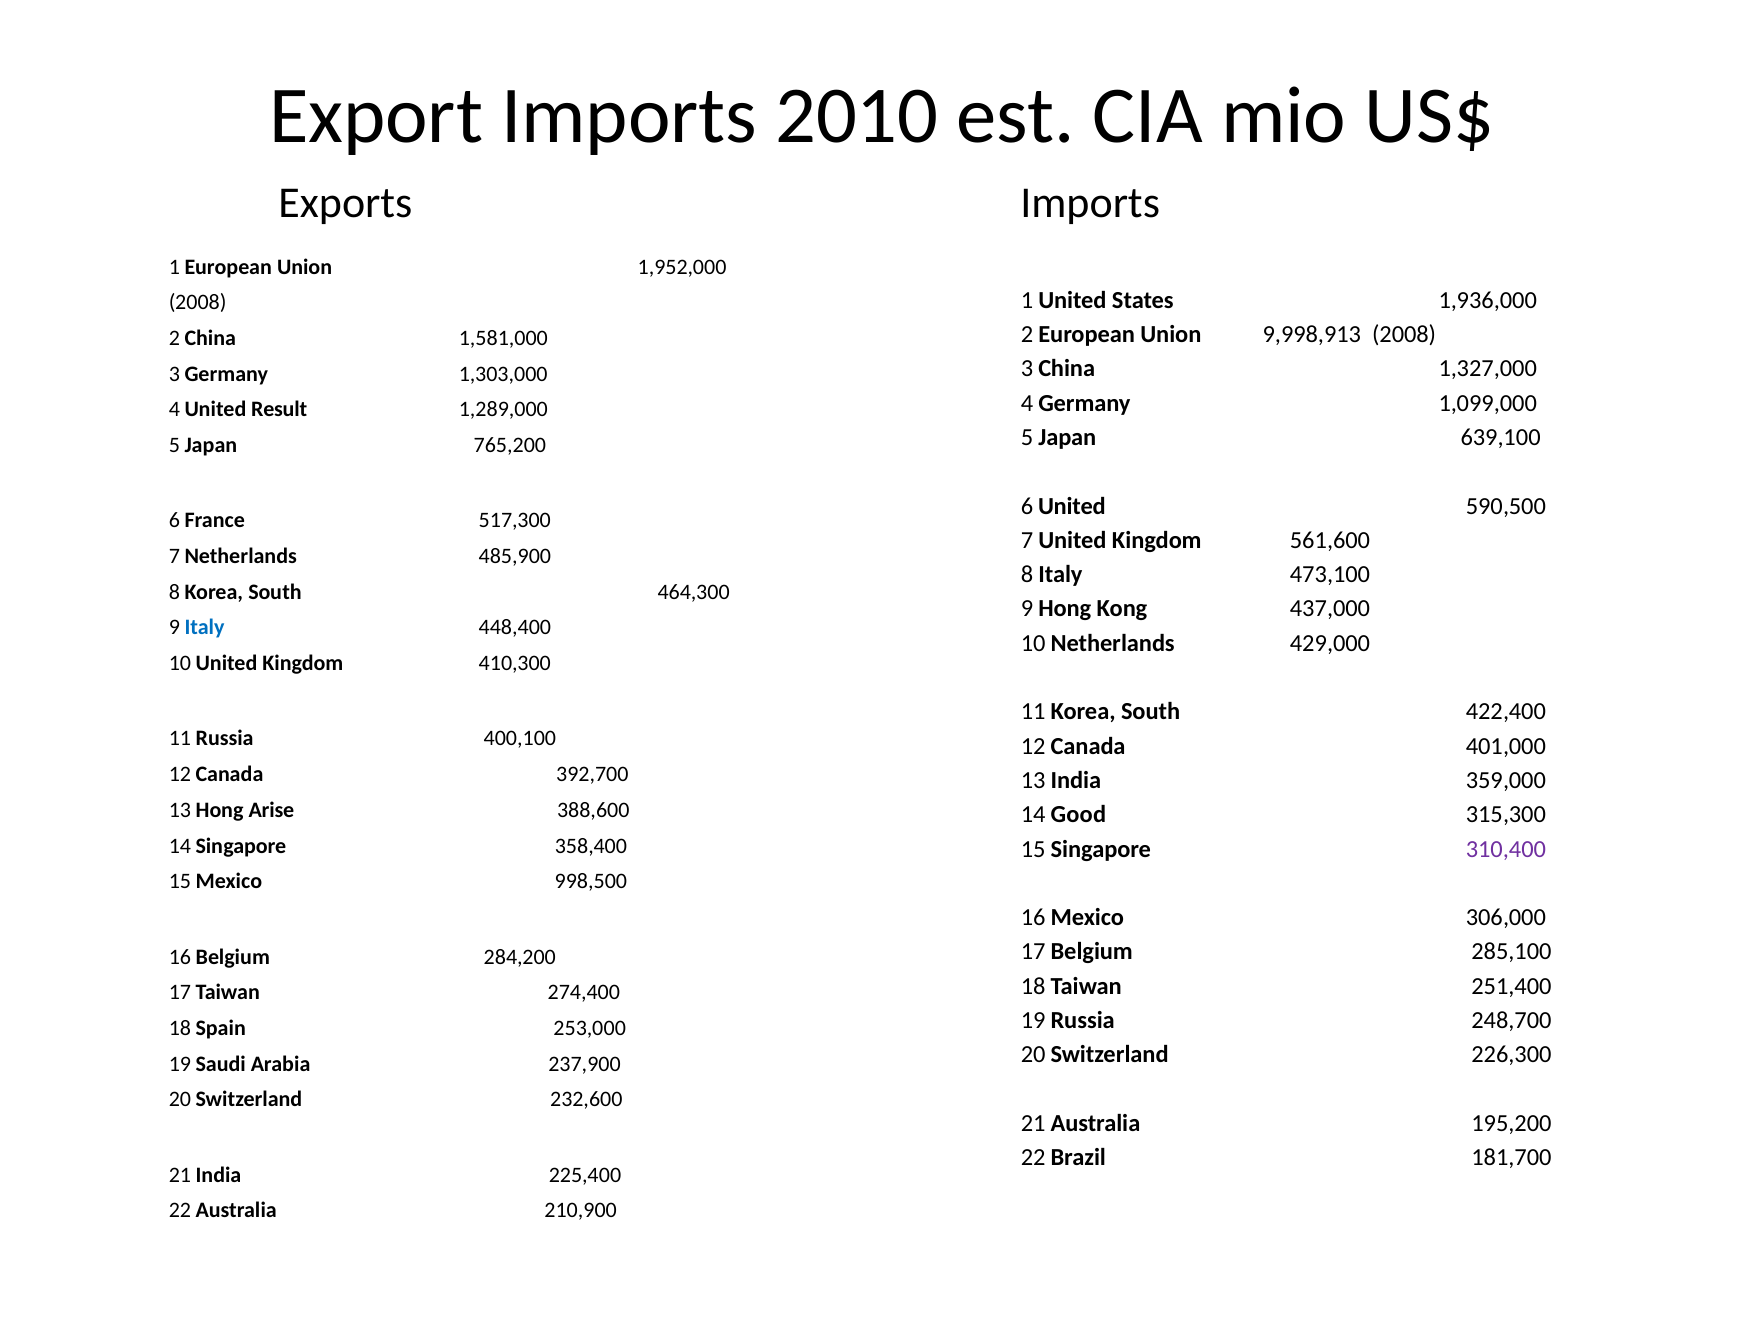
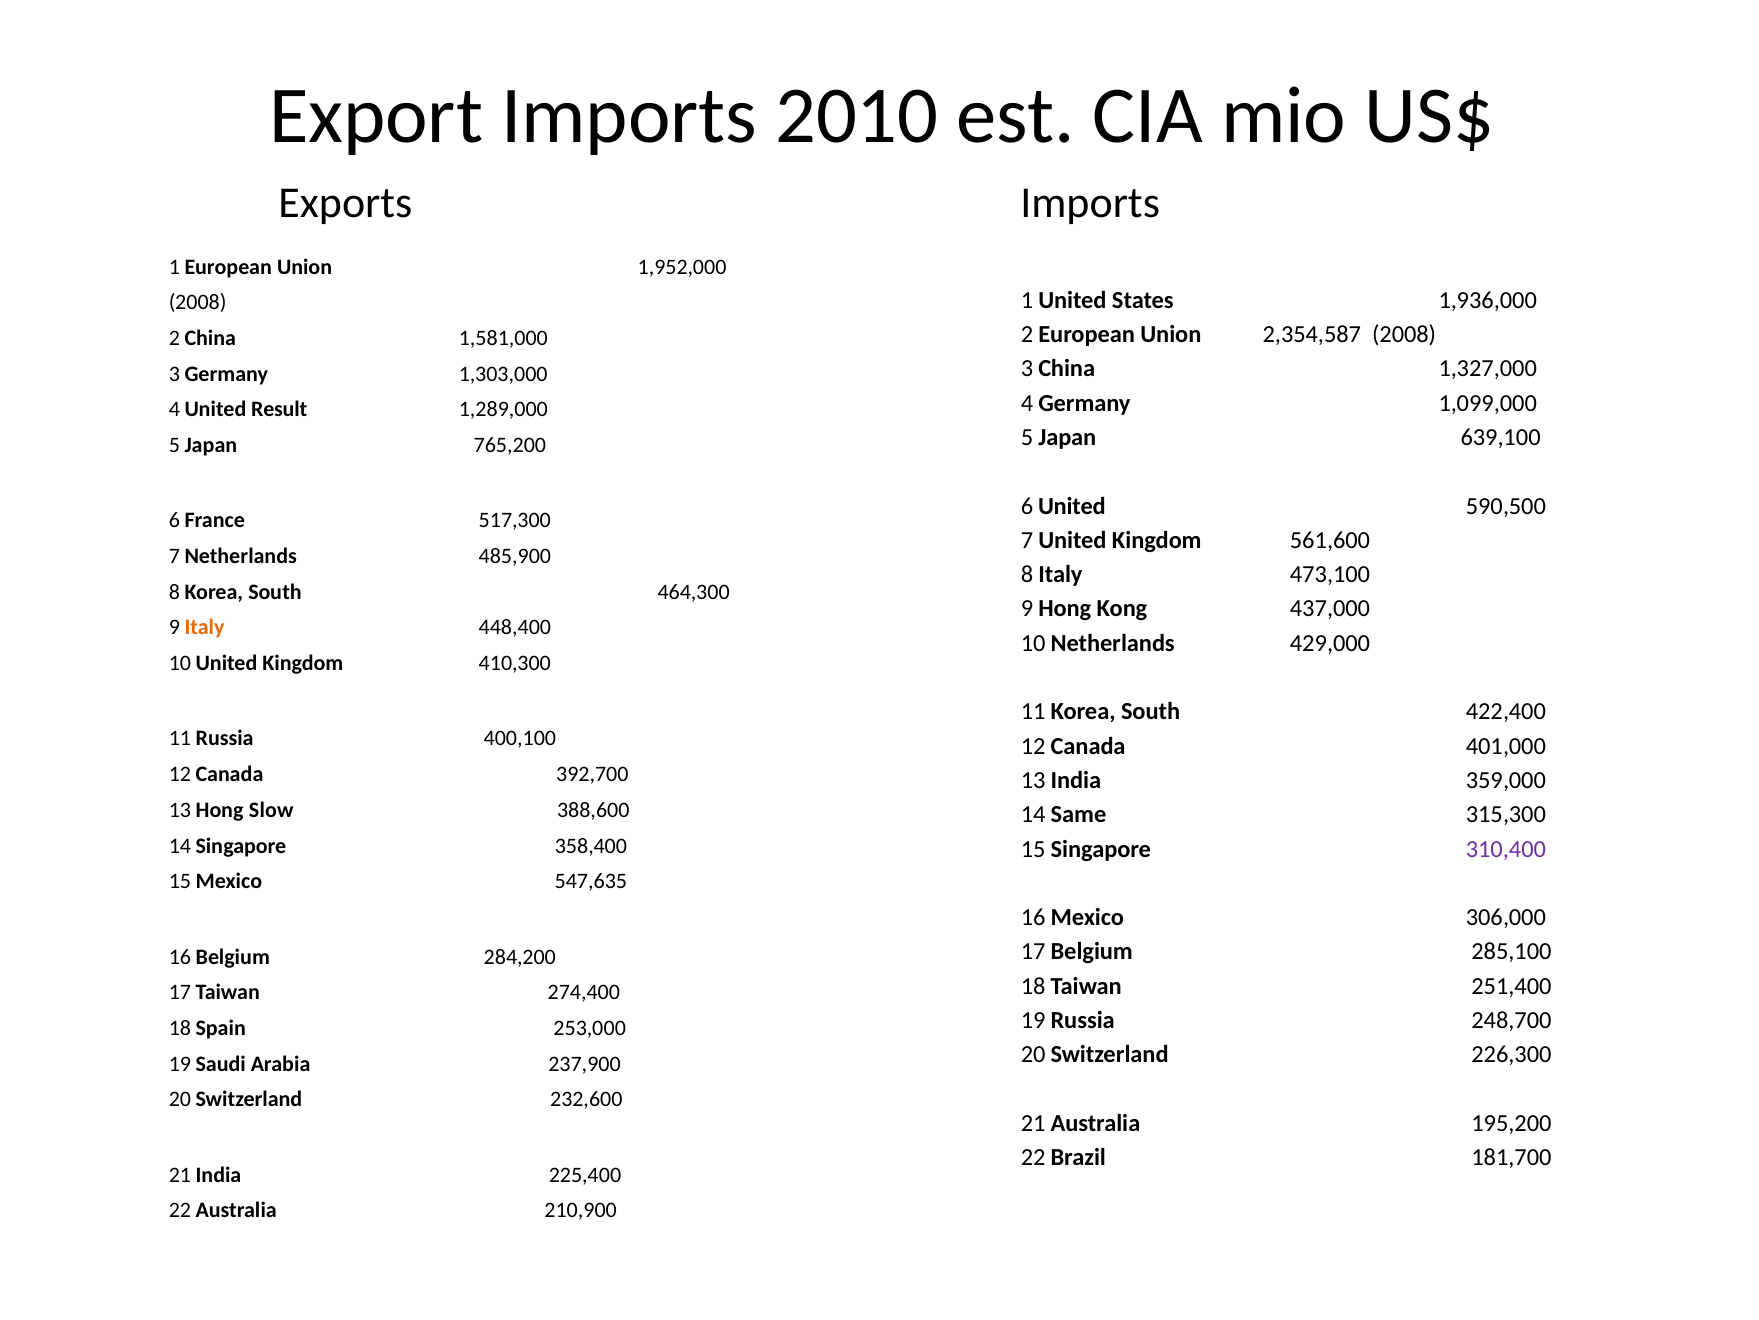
9,998,913: 9,998,913 -> 2,354,587 (1312, 334)
Italy colour: blue -> orange (205, 627)
Arise: Arise -> Slow (271, 810)
Good: Good -> Same (1079, 814)
998,500: 998,500 -> 547,635 (591, 881)
